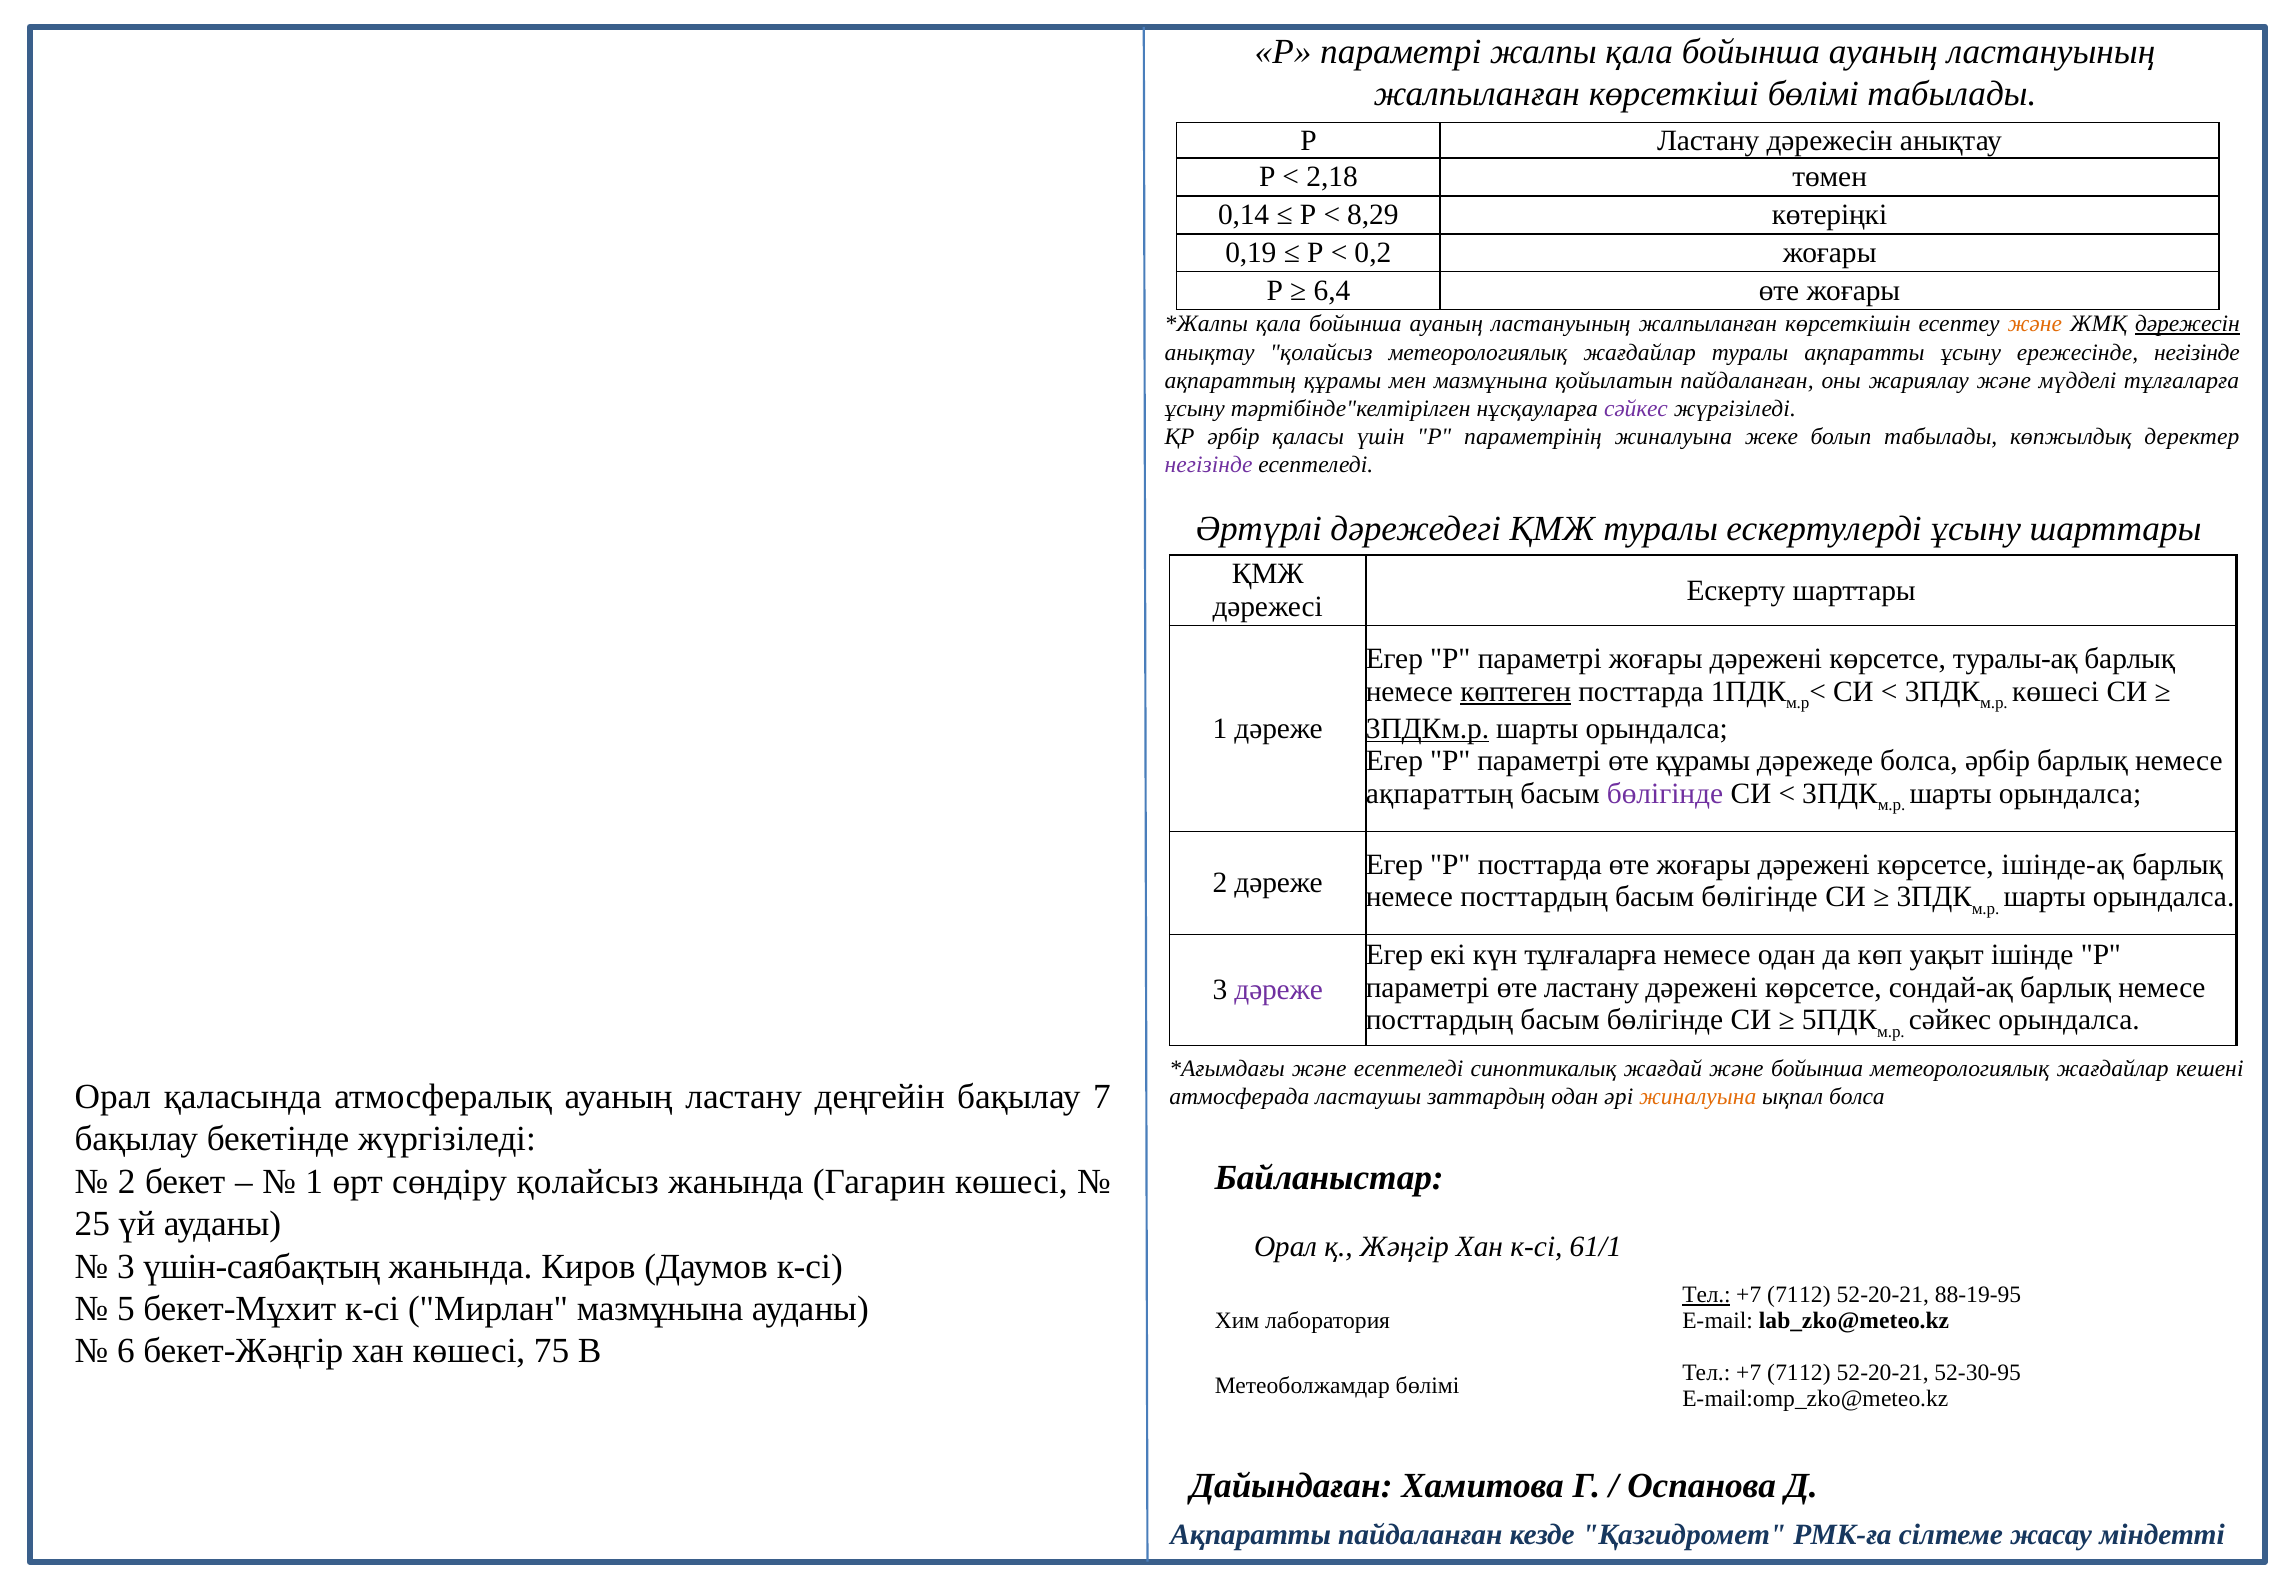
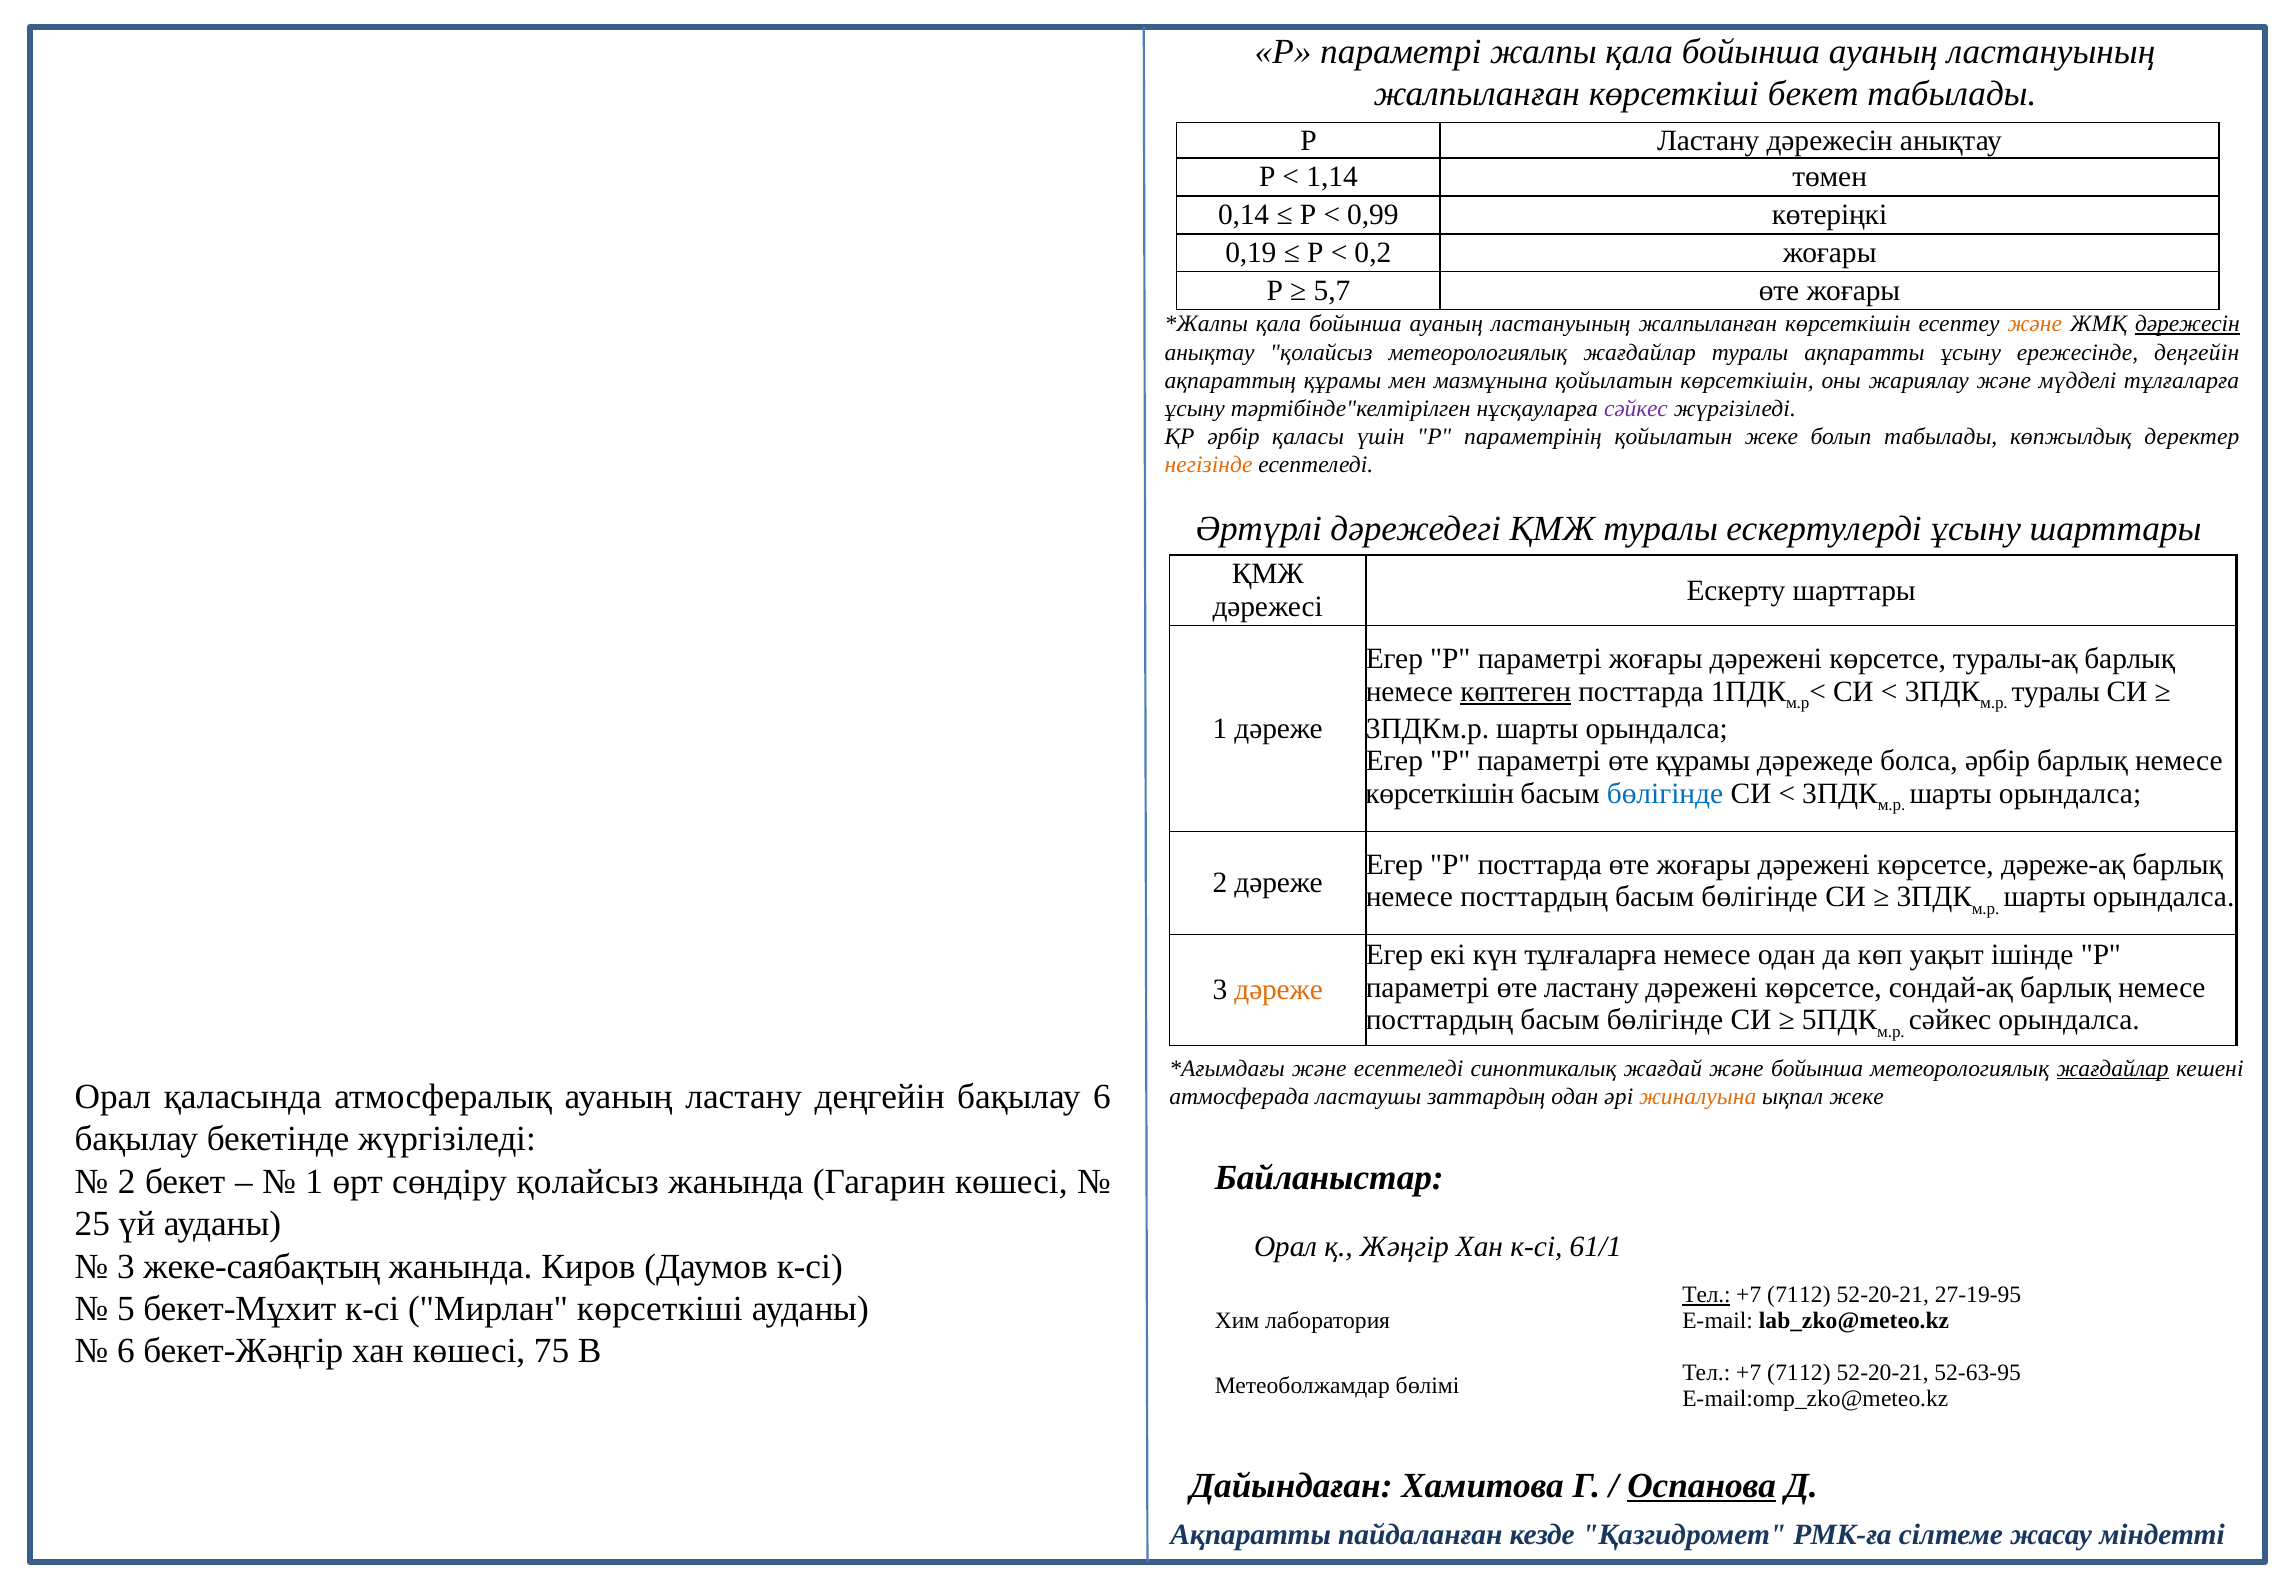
көрсеткіші бөлімі: бөлімі -> бекет (1813, 94)
2,18: 2,18 -> 1,14 (1332, 177)
8,29: 8,29 -> 0,99 (1373, 215)
6,4: 6,4 -> 5,7 (1332, 290)
ережесінде негізінде: негізінде -> деңгейін (2197, 352)
қойылатын пайдаланған: пайдаланған -> көрсеткішін (1747, 380)
параметрінің жиналуына: жиналуына -> қойылатын (1673, 437)
негізінде colour: purple -> orange (1209, 465)
көшесі: көшесі -> туралы (2056, 692)
3ПДКм.р underline: present -> none (1428, 729)
ақпараттың: ақпараттың -> көрсеткішін (1440, 794)
бөлігінде colour: purple -> blue (1665, 794)
ішінде-ақ: ішінде-ақ -> дәреже-ақ (2063, 864)
дәреже colour: purple -> orange (1279, 990)
жағдайлар underline: none -> present (2113, 1068)
бақылау 7: 7 -> 6 (1102, 1097)
ықпал болса: болса -> жеке (1857, 1097)
үшін-саябақтың: үшін-саябақтың -> жеке-саябақтың (262, 1266)
88-19-95: 88-19-95 -> 27-19-95 (1978, 1295)
Мирлан мазмұнына: мазмұнына -> көрсеткіші (660, 1309)
52-30-95: 52-30-95 -> 52-63-95 (1978, 1372)
Оспанова underline: none -> present (1702, 1486)
